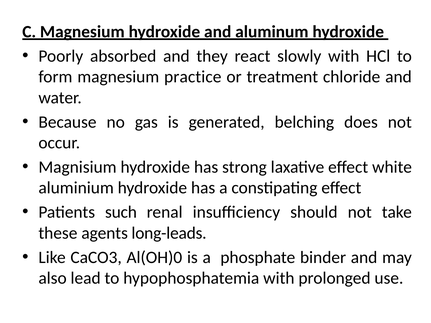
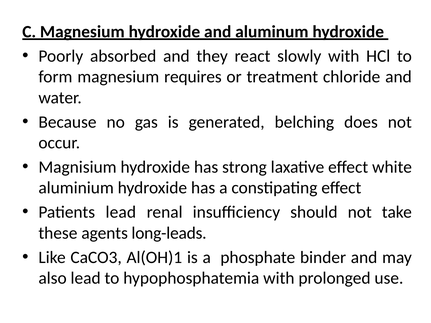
practice: practice -> requires (193, 77)
Patients such: such -> lead (121, 212)
Al(OH)0: Al(OH)0 -> Al(OH)1 (154, 258)
